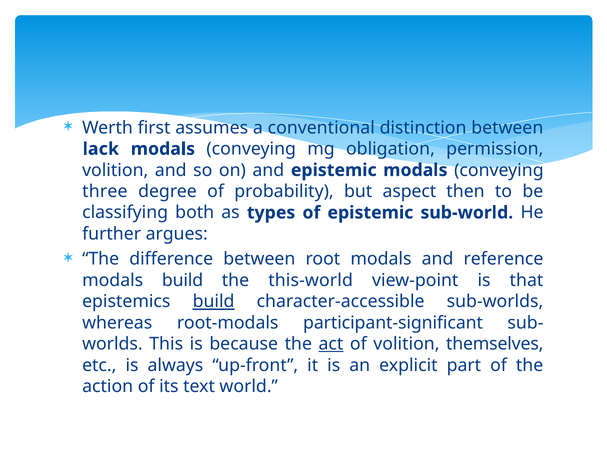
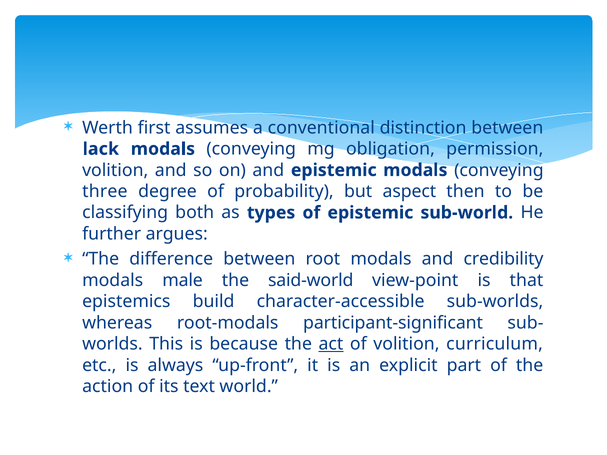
reference: reference -> credibility (504, 259)
modals build: build -> male (183, 281)
this-world: this-world -> said-world (311, 281)
build underline: present -> none (214, 302)
themselves: themselves -> curriculum (495, 344)
